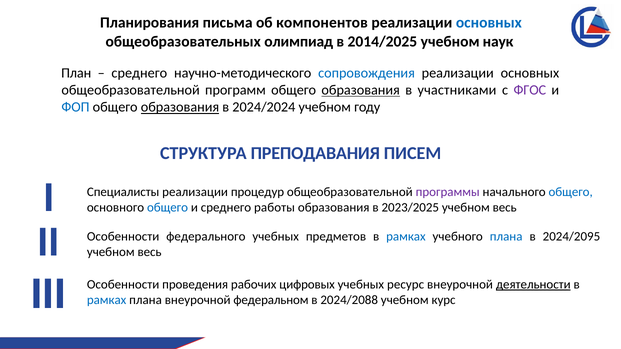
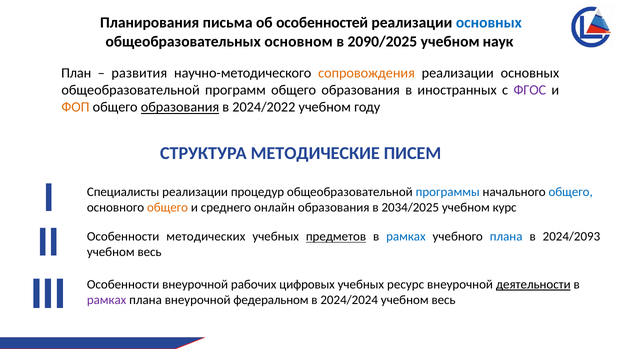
компонентов: компонентов -> особенностей (322, 23)
олимпиад: олимпиад -> основном (299, 41)
2014/2025: 2014/2025 -> 2090/2025 (382, 41)
среднего: среднего -> развития (139, 73)
сопровождения colour: blue -> orange (367, 73)
образования underline: present -> none (361, 90)
участниками: участниками -> иностранных (457, 90)
ФОП colour: blue -> orange (75, 107)
2024/2024: 2024/2024 -> 2024/2022 (264, 107)
ПРЕПОДАВАНИЯ: ПРЕПОДАВАНИЯ -> МЕТОДИЧЕСКИЕ (315, 153)
программы colour: purple -> blue (448, 192)
общего colour: blue -> orange (168, 207)
работы: работы -> онлайн (274, 207)
2023/2025: 2023/2025 -> 2034/2025 (410, 207)
весь: весь -> курс (505, 207)
федерального: федерального -> методических (206, 237)
предметов underline: none -> present (336, 237)
2024/2095: 2024/2095 -> 2024/2093 (571, 237)
Особенности проведения: проведения -> внеурочной (195, 285)
рамках colour: blue -> purple (107, 300)
2024/2088: 2024/2088 -> 2024/2024 (349, 300)
курс: курс -> весь (444, 300)
